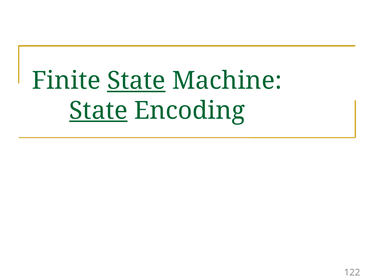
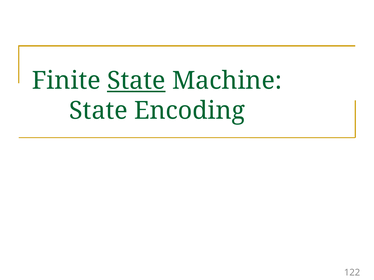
State underline: present -> none (98, 111)
